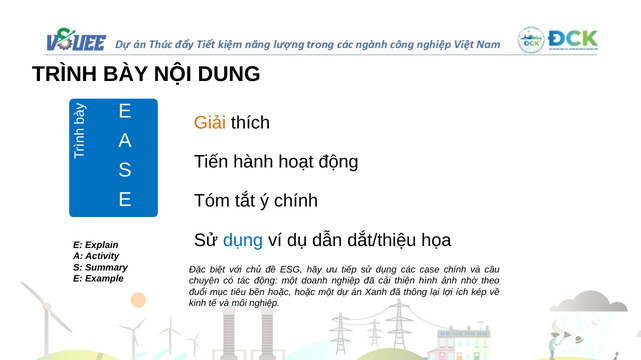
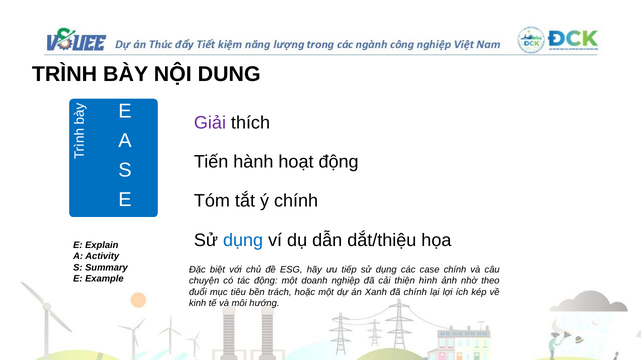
Giải colour: orange -> purple (210, 123)
bền hoặc: hoặc -> trách (280, 292)
đã thông: thông -> chính (415, 292)
môi nghiệp: nghiệp -> hướng (264, 304)
